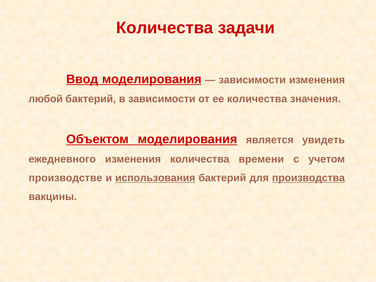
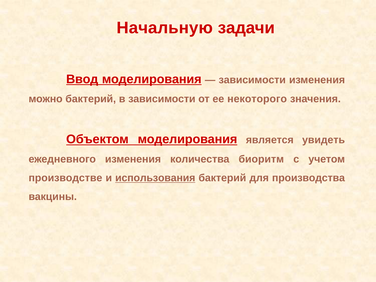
Количества: Количества -> Начальную (165, 28)
любой: любой -> можно (46, 99)
ее количества: количества -> некоторого (257, 99)
времени: времени -> биоритм (261, 159)
производства underline: present -> none (308, 178)
